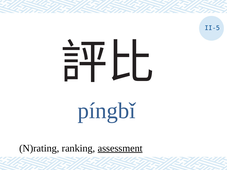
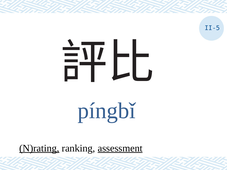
N)rating underline: none -> present (39, 148)
